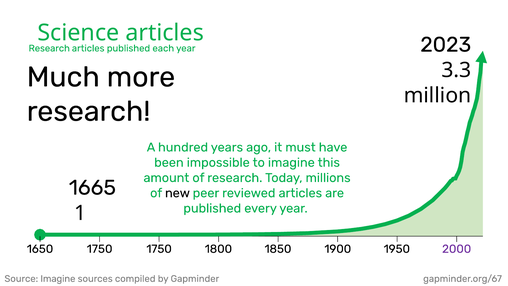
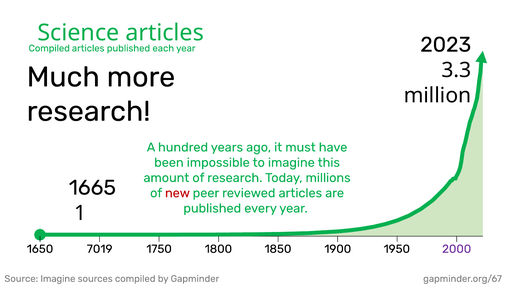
Research: Research -> Compiled (49, 48)
new colour: black -> red (177, 193)
1650 1750: 1750 -> 7019 (100, 249)
